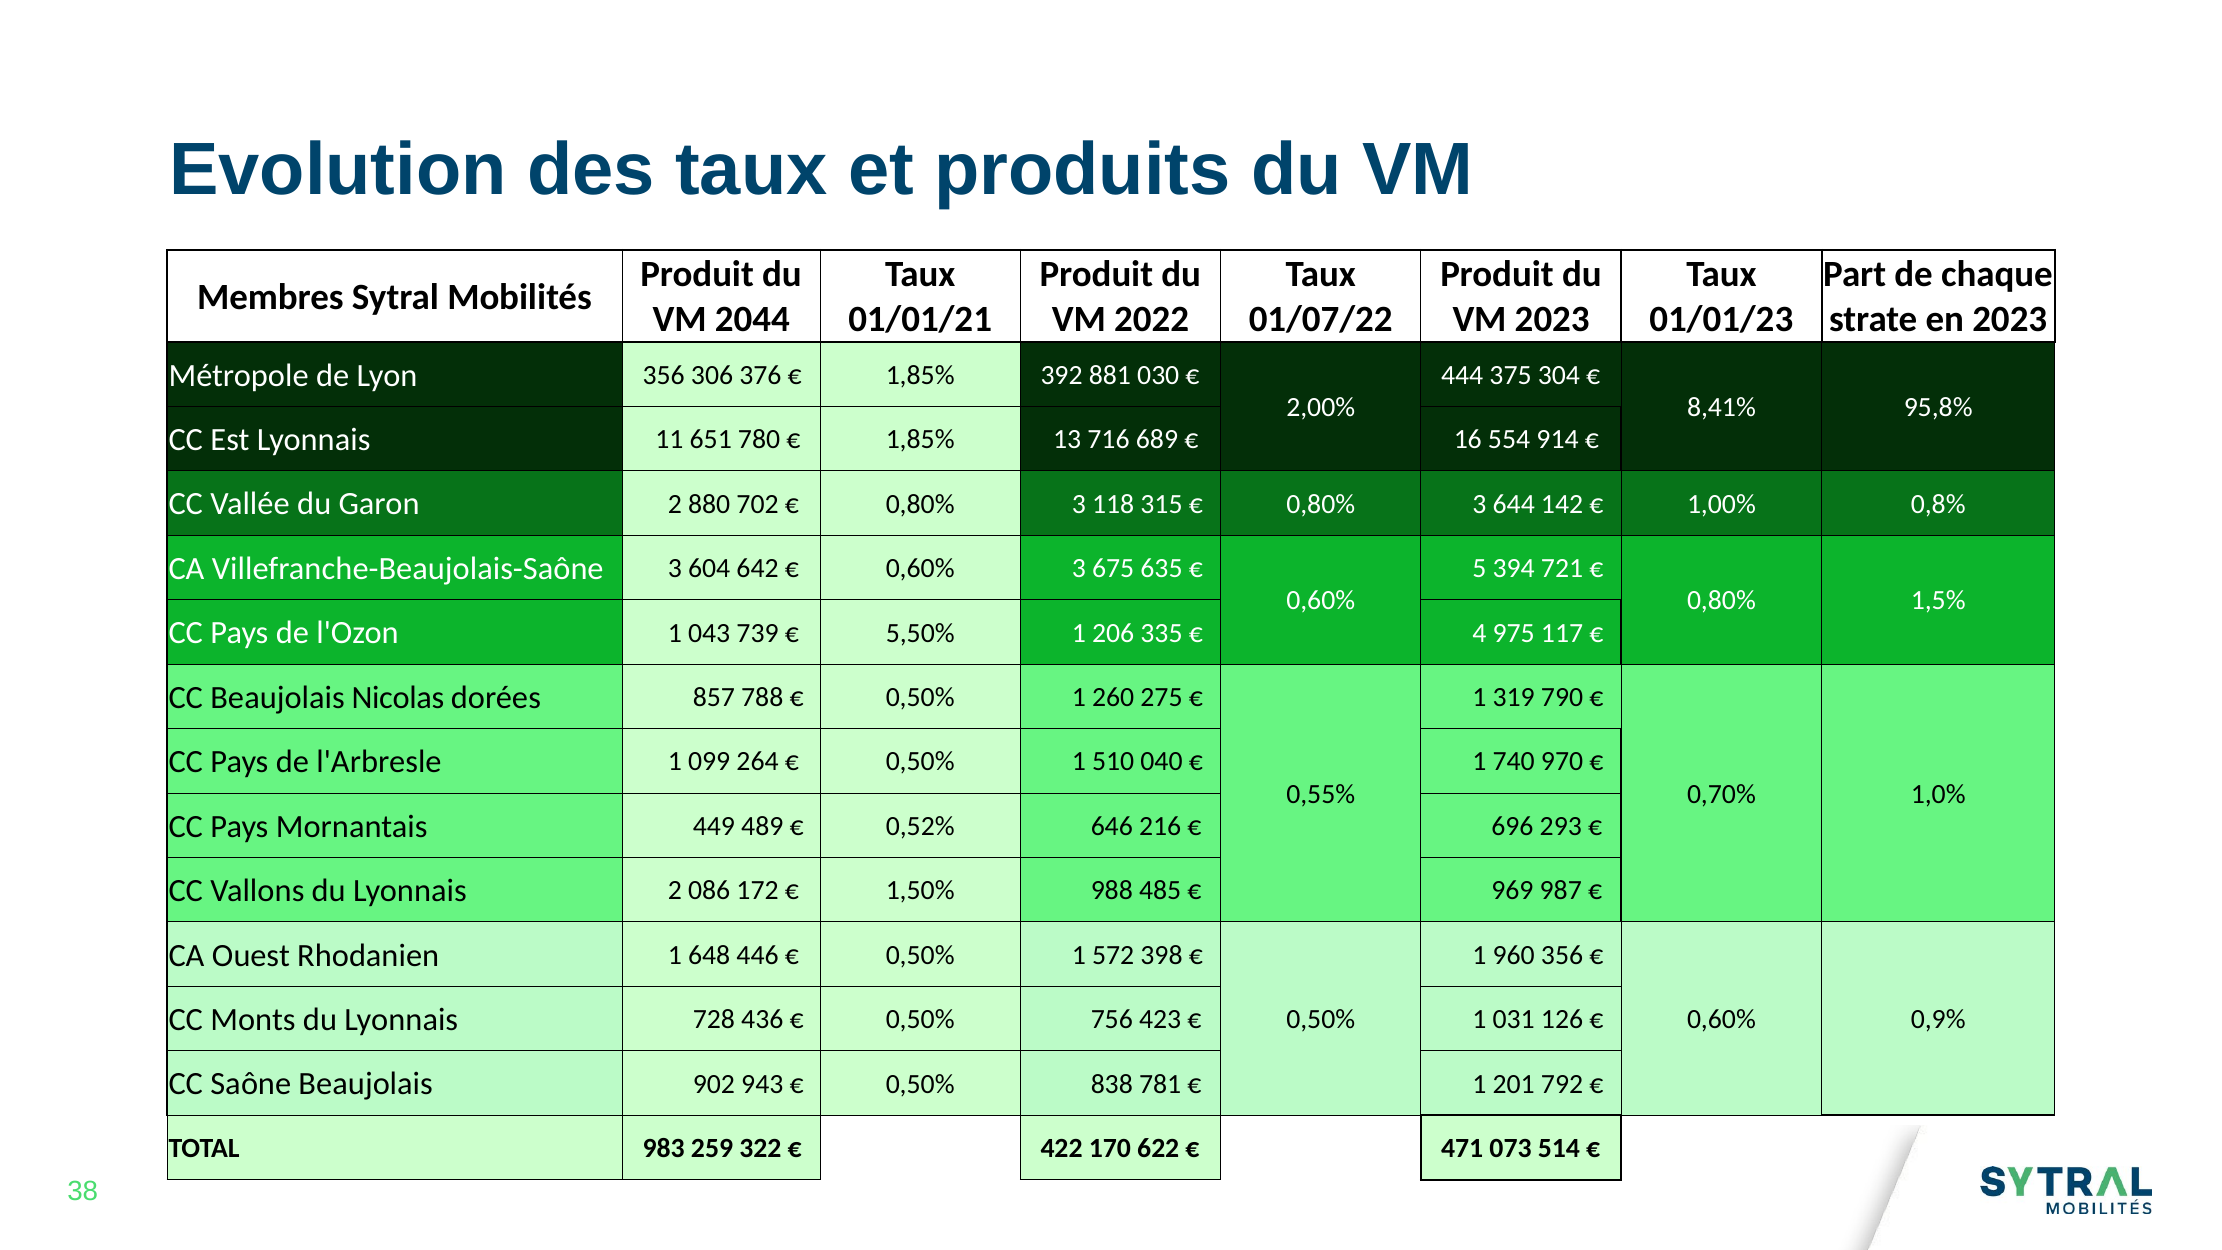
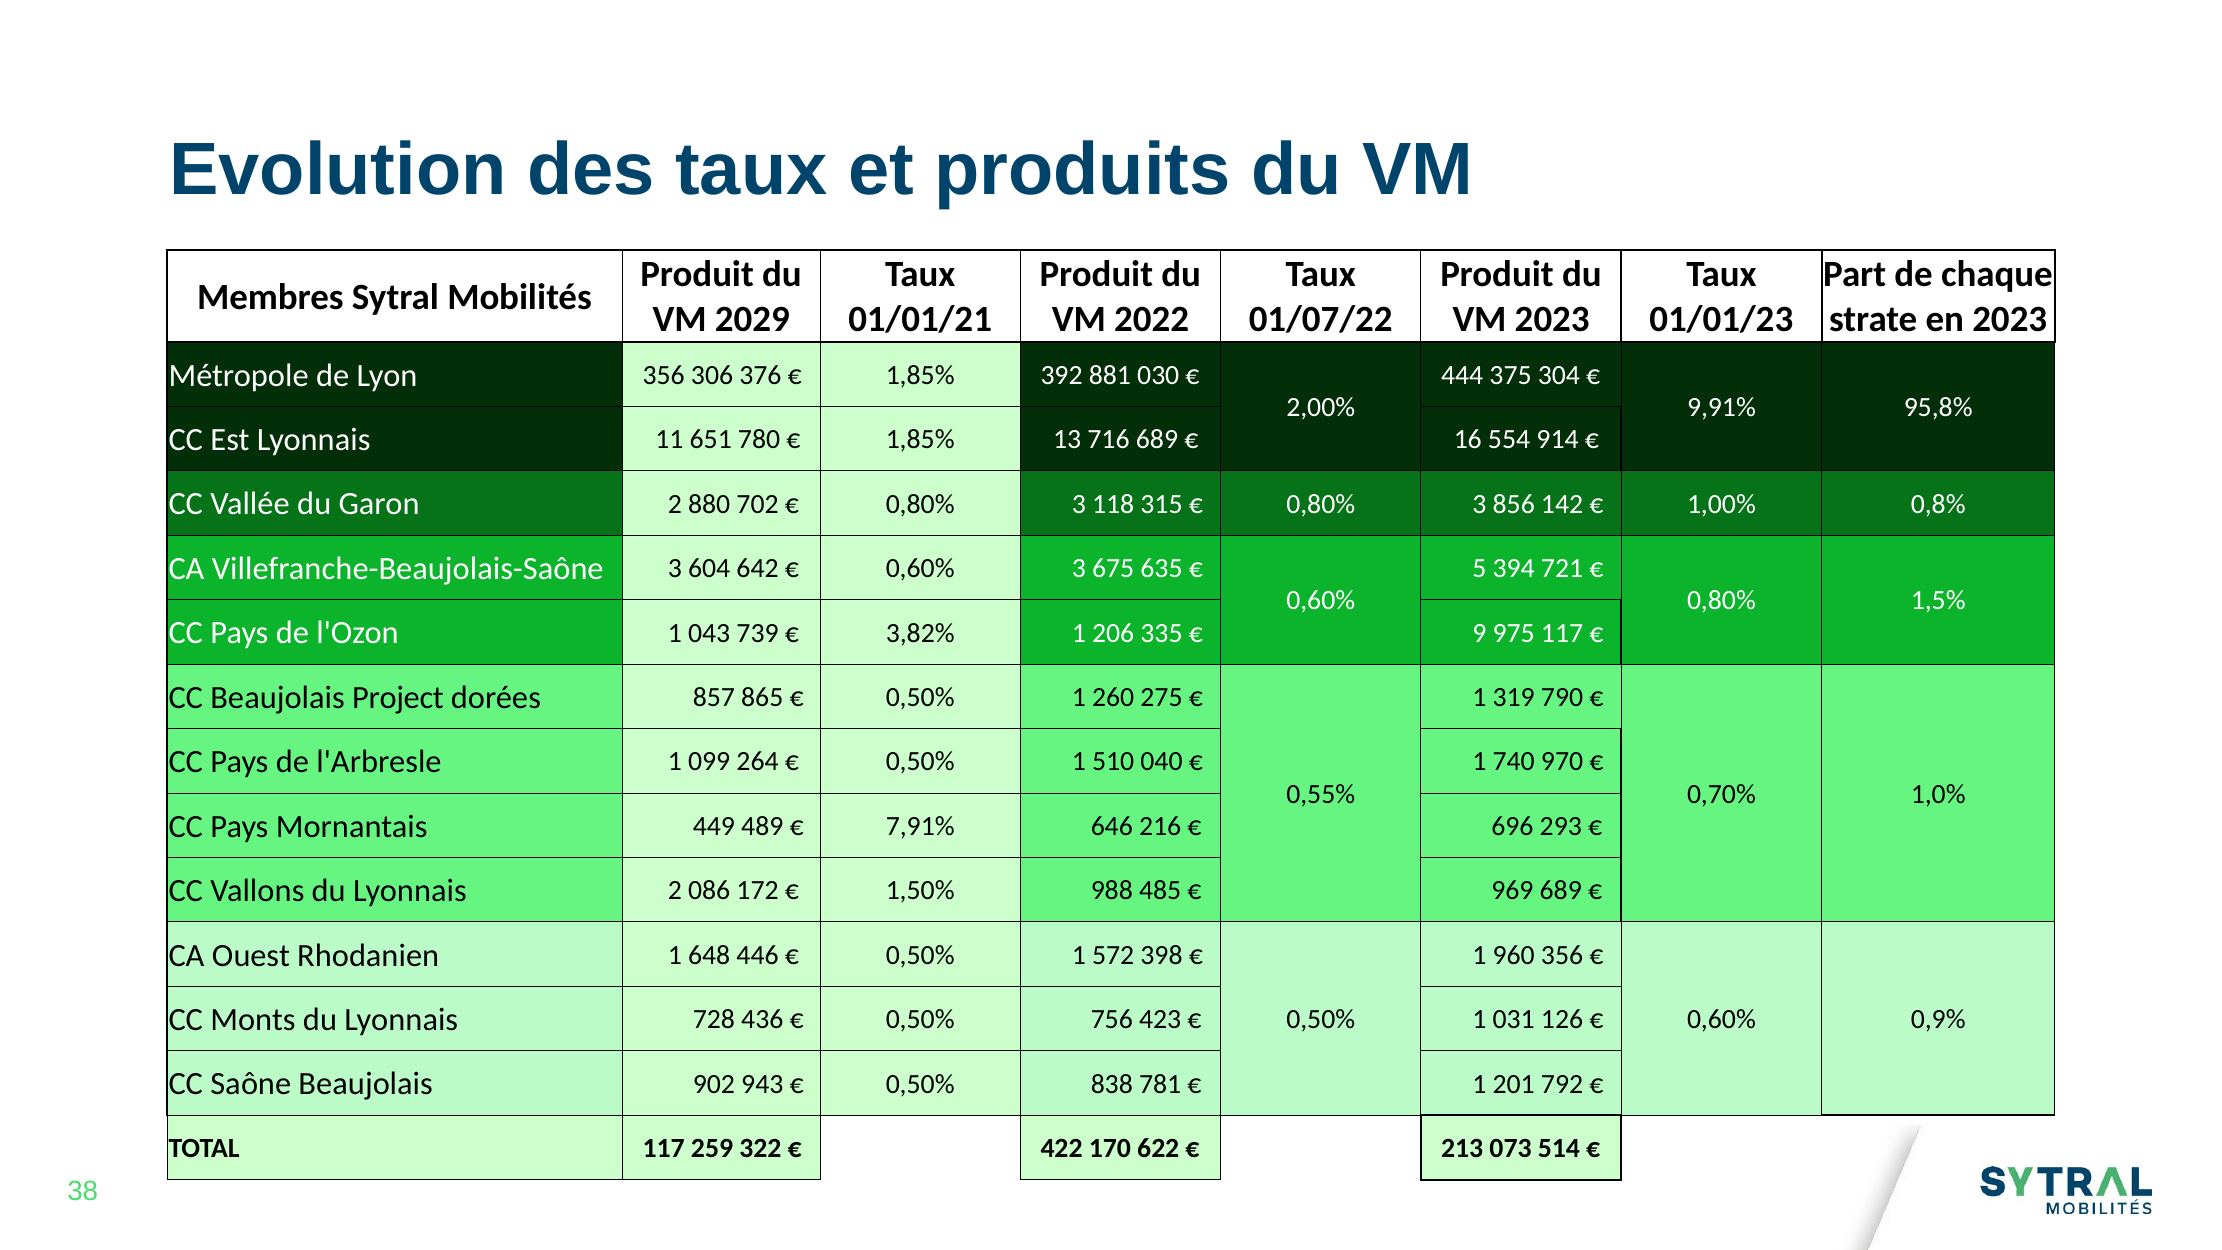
2044: 2044 -> 2029 (752, 320)
8,41%: 8,41% -> 9,91% (1721, 407)
644: 644 -> 856 (1514, 504)
5,50%: 5,50% -> 3,82% (920, 633)
4: 4 -> 9 (1479, 633)
Nicolas: Nicolas -> Project (398, 697)
788: 788 -> 865 (762, 697)
0,52%: 0,52% -> 7,91% (920, 826)
969 987: 987 -> 689 (1561, 891)
TOTAL 983: 983 -> 117 (664, 1148)
471: 471 -> 213 (1462, 1148)
